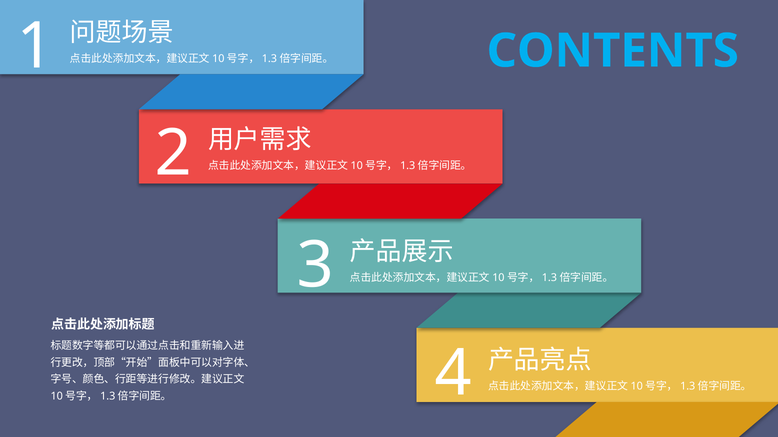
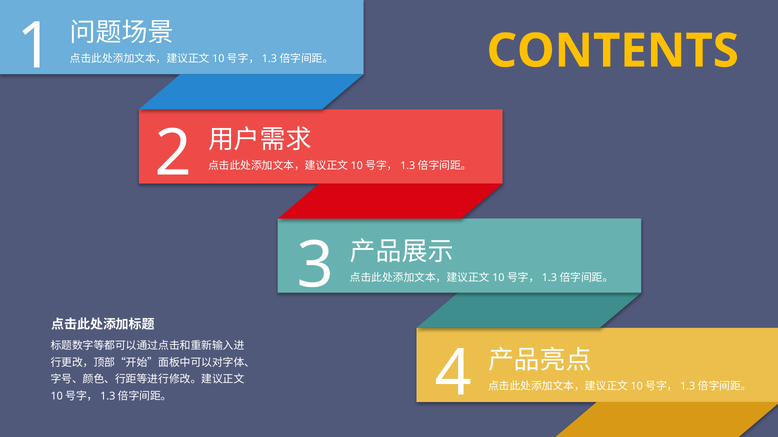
CONTENTS colour: light blue -> yellow (613, 51)
